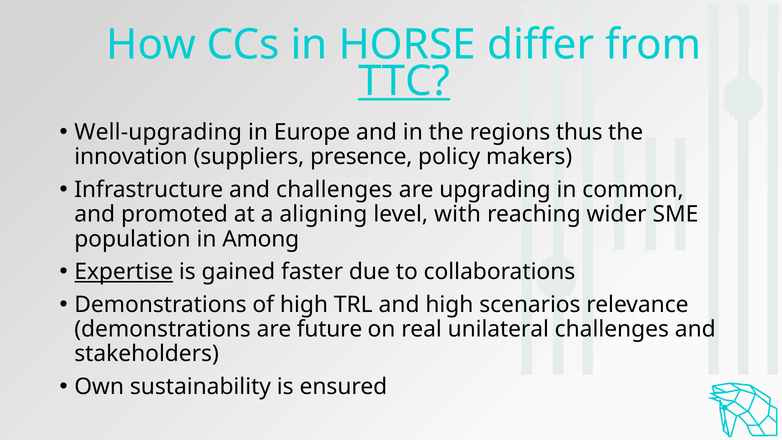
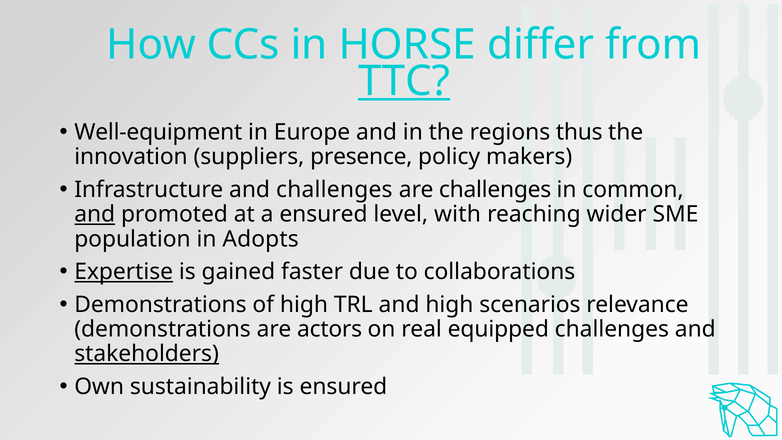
Well-upgrading: Well-upgrading -> Well-equipment (158, 132)
are upgrading: upgrading -> challenges (495, 190)
and underline: none -> present (95, 214)
a aligning: aligning -> ensured (323, 214)
Among: Among -> Adopts (261, 239)
future: future -> actors (330, 329)
unilateral: unilateral -> equipped (498, 329)
stakeholders underline: none -> present (147, 354)
